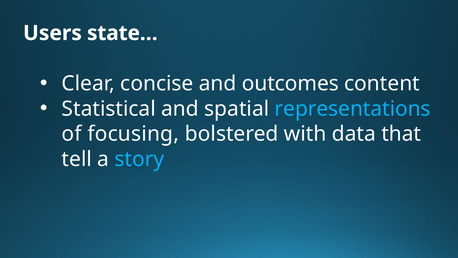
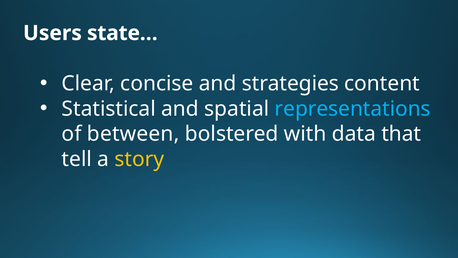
outcomes: outcomes -> strategies (290, 83)
focusing: focusing -> between (133, 134)
story colour: light blue -> yellow (139, 159)
